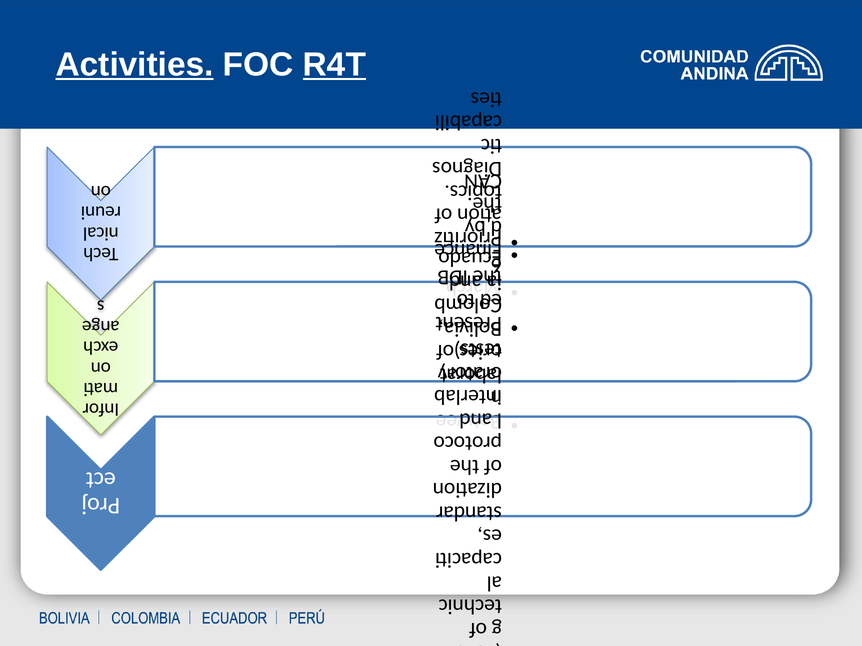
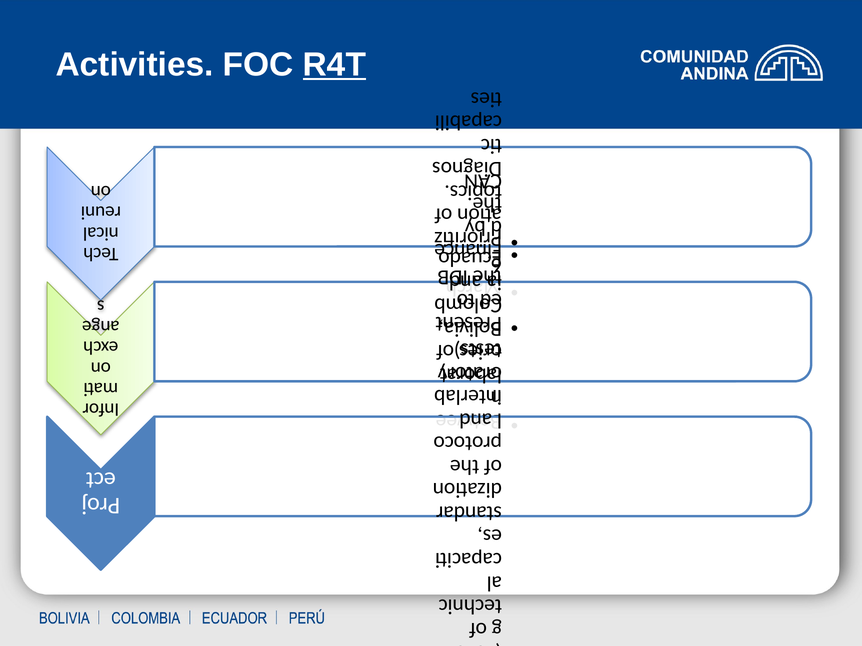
Activities underline: present -> none (135, 65)
